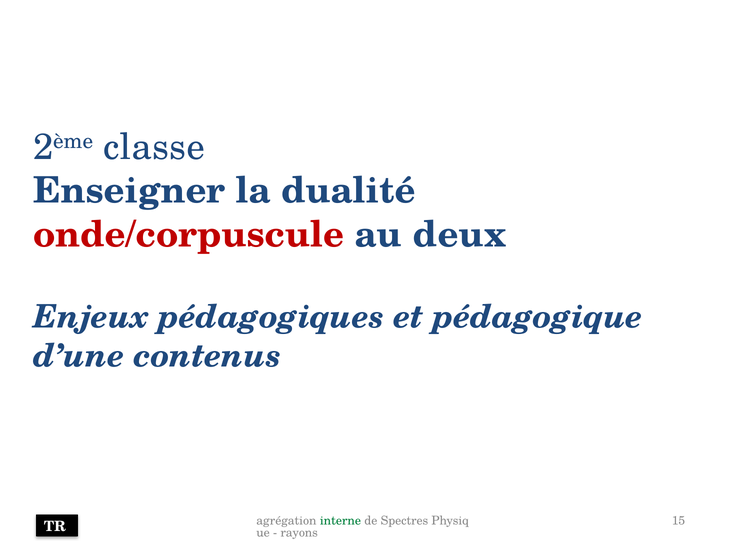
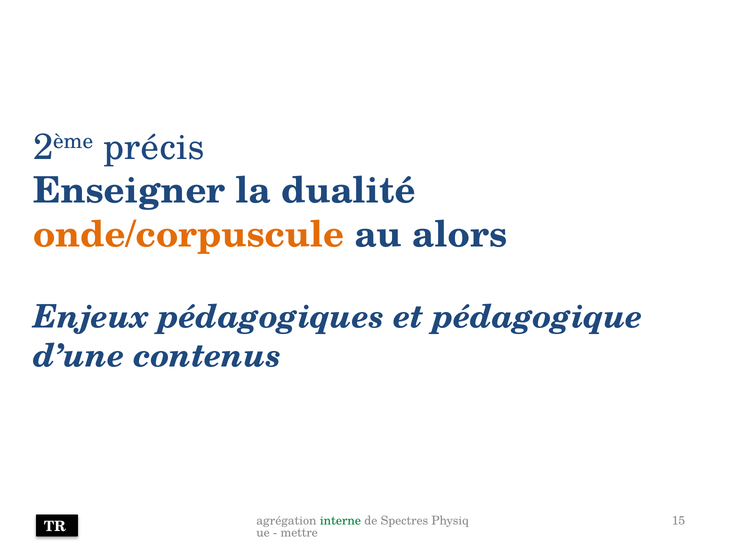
classe: classe -> précis (154, 147)
onde/corpuscule colour: red -> orange (189, 234)
deux: deux -> alors (460, 234)
rayons: rayons -> mettre (299, 533)
